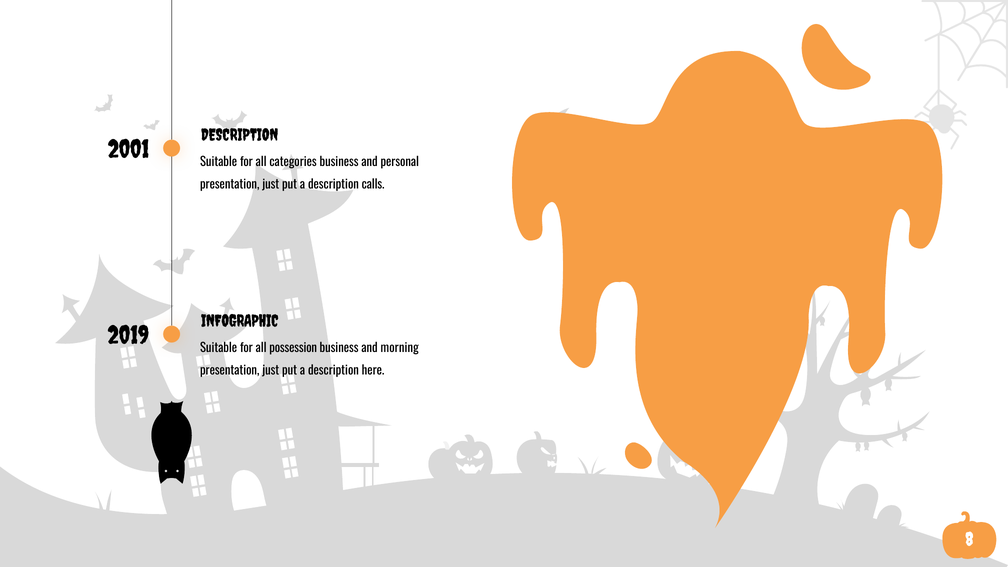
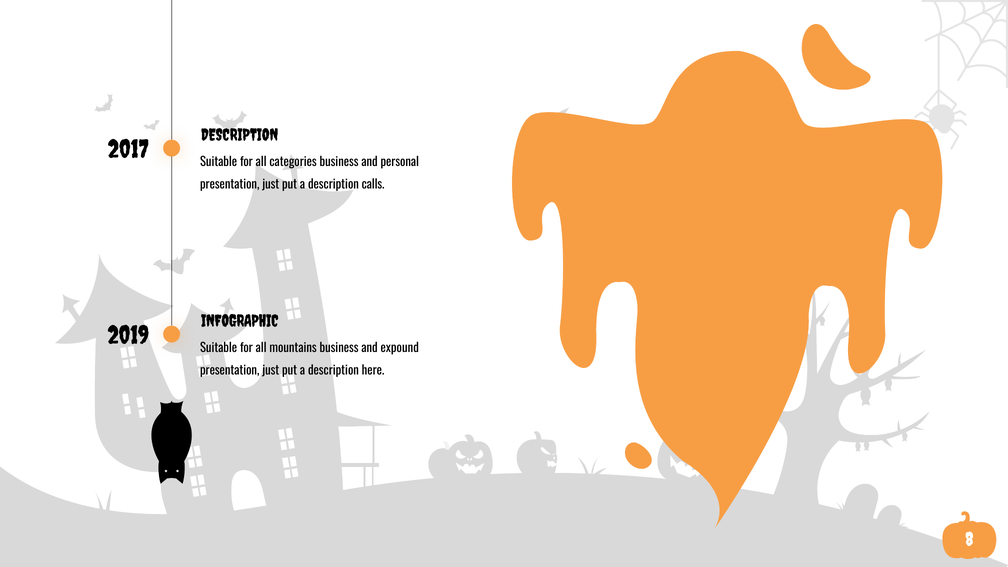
2001: 2001 -> 2017 (128, 150)
possession: possession -> mountains (293, 348)
morning: morning -> expound (400, 348)
